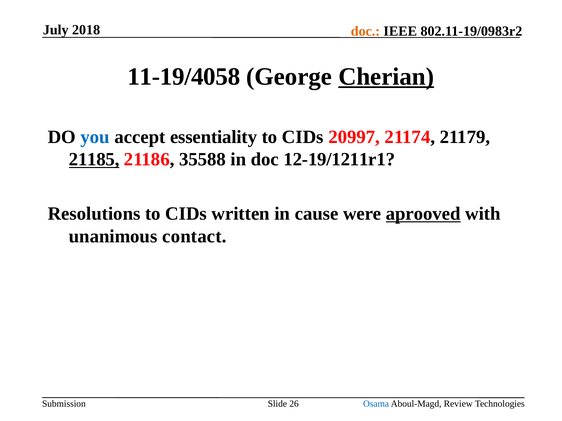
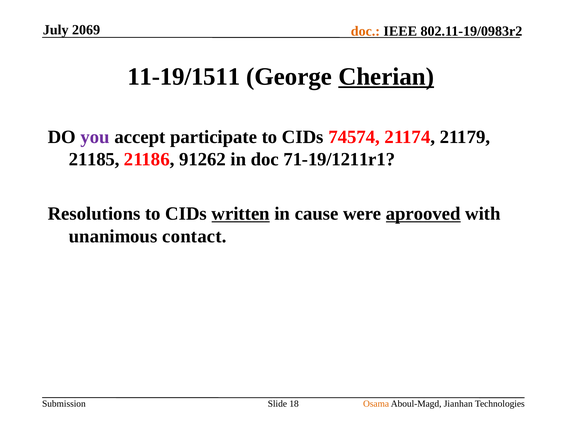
2018: 2018 -> 2069 (86, 30)
11-19/4058: 11-19/4058 -> 11-19/1511 (184, 77)
you colour: blue -> purple (95, 137)
essentiality: essentiality -> participate (214, 137)
20997: 20997 -> 74574 (354, 137)
21185 underline: present -> none (94, 160)
35588: 35588 -> 91262 (202, 160)
12-19/1211r1: 12-19/1211r1 -> 71-19/1211r1 (339, 160)
written underline: none -> present (241, 214)
26: 26 -> 18 (294, 404)
Osama colour: blue -> orange (376, 404)
Review: Review -> Jianhan (458, 404)
